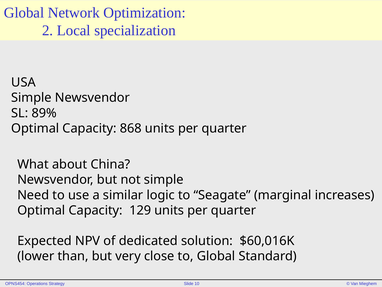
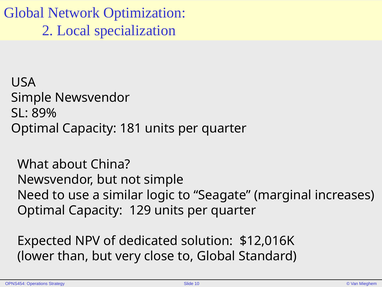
868: 868 -> 181 (131, 128)
$60,016K: $60,016K -> $12,016K (267, 241)
